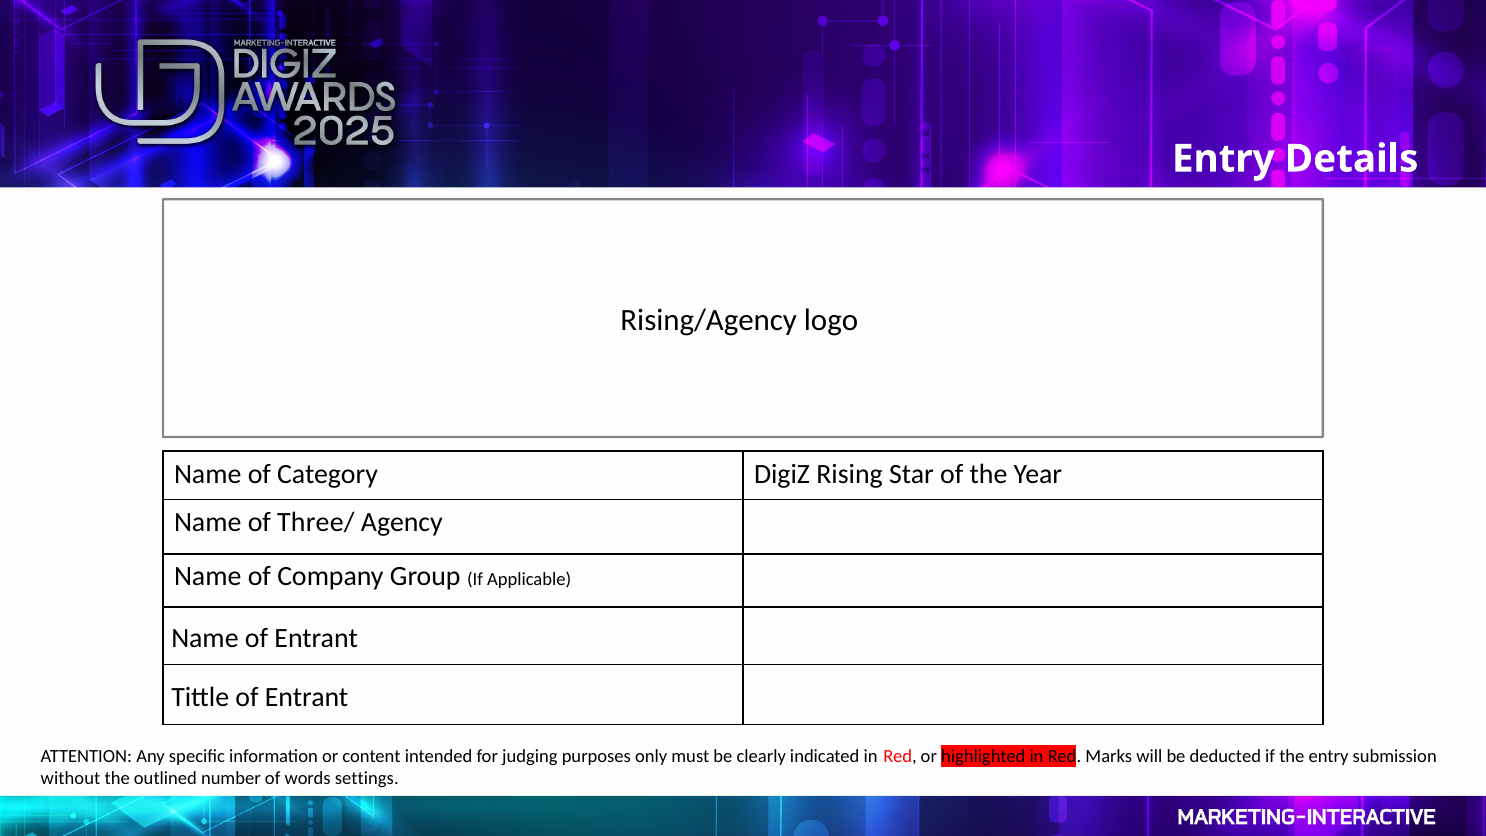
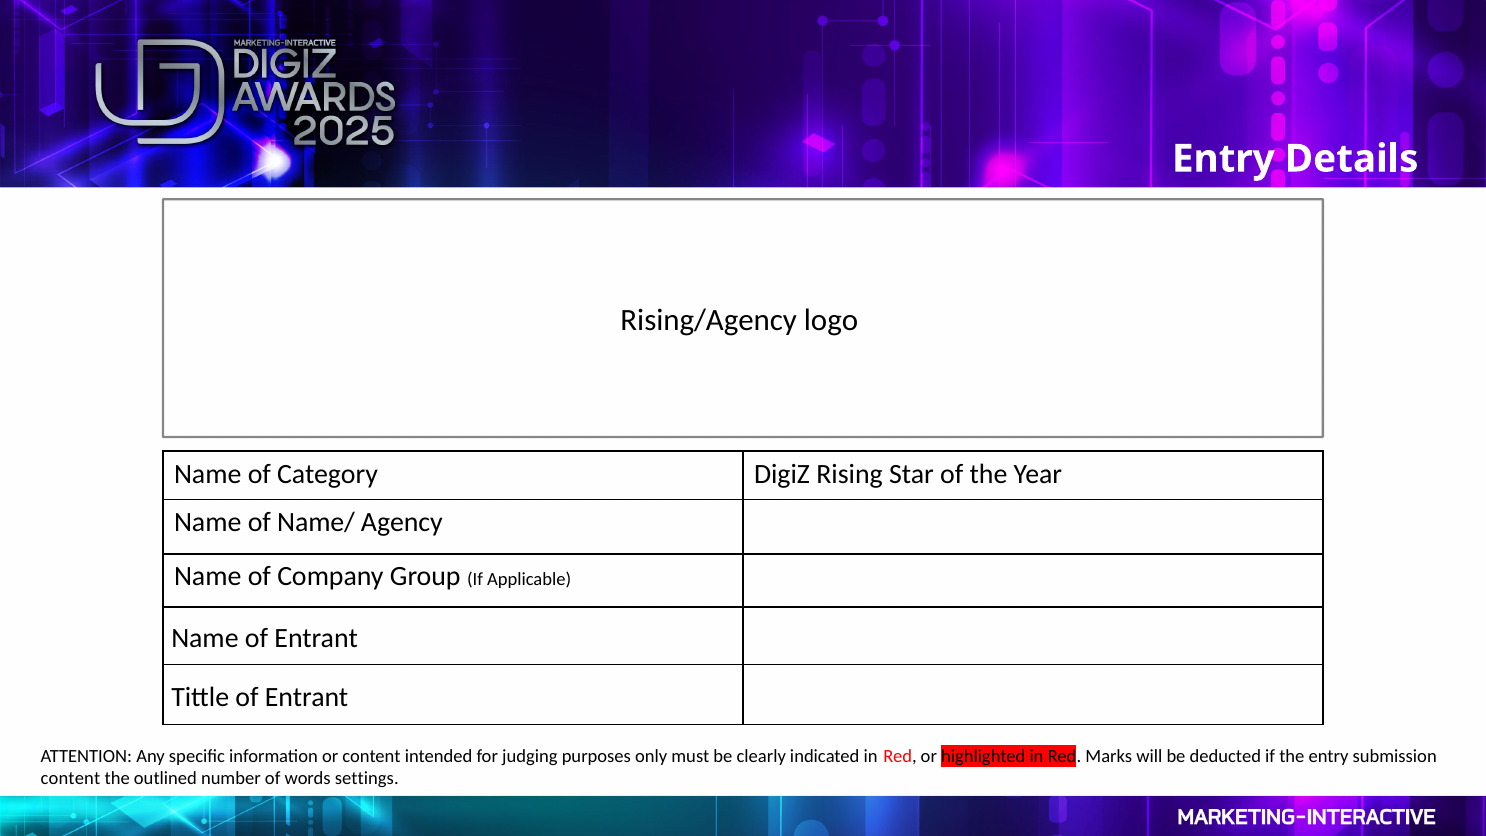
Three/: Three/ -> Name/ (316, 522)
without: without -> content (70, 778)
